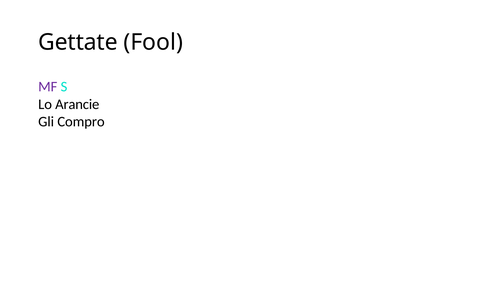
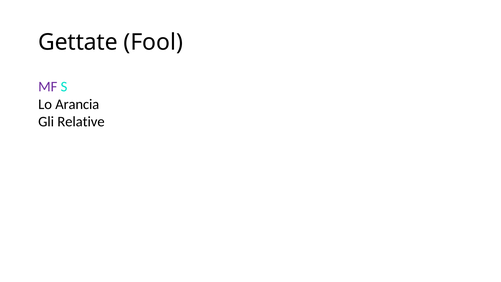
Arancie: Arancie -> Arancia (77, 104)
Compro: Compro -> Relative (81, 122)
